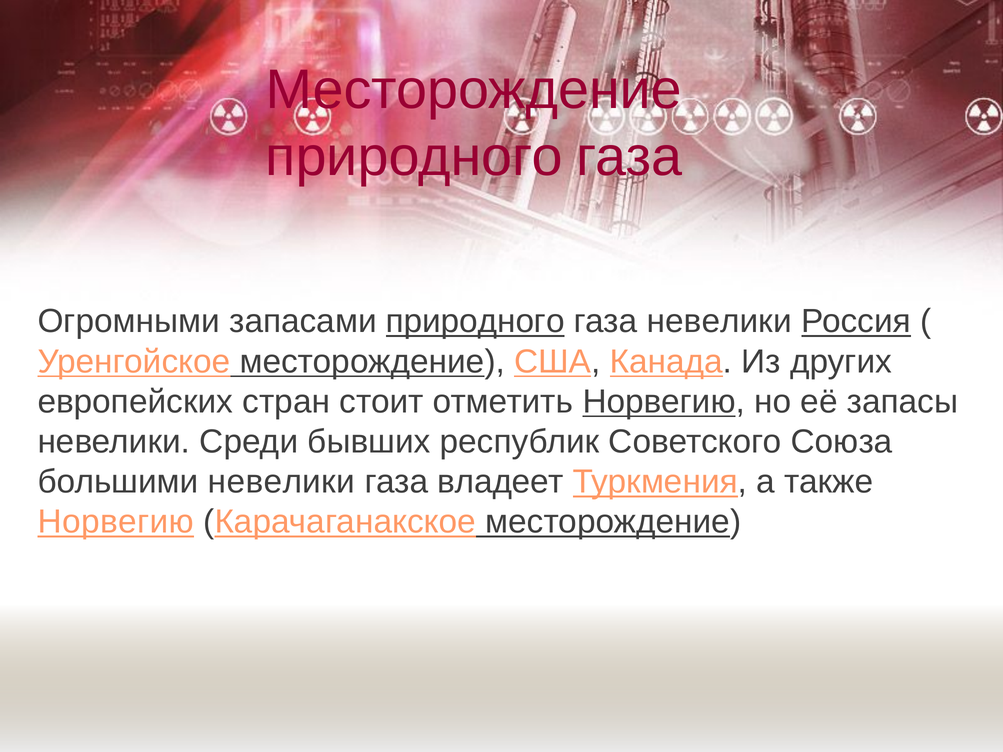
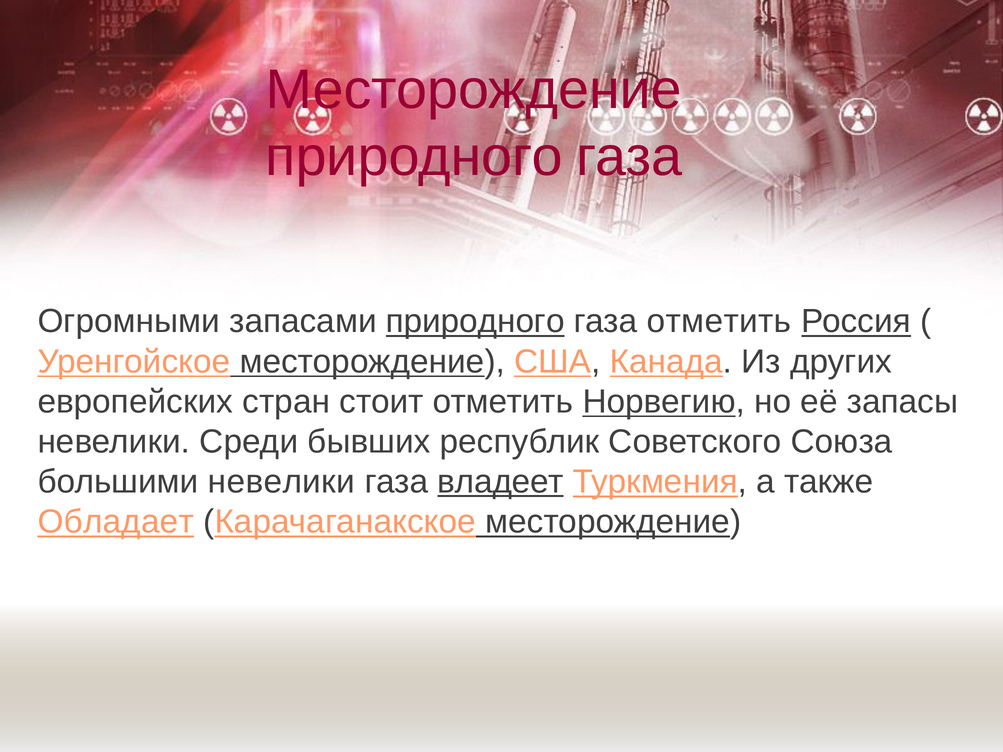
газа невелики: невелики -> отметить (719, 322)
владеет underline: none -> present (501, 482)
Норвегию: Норвегию -> Обладает (116, 522)
